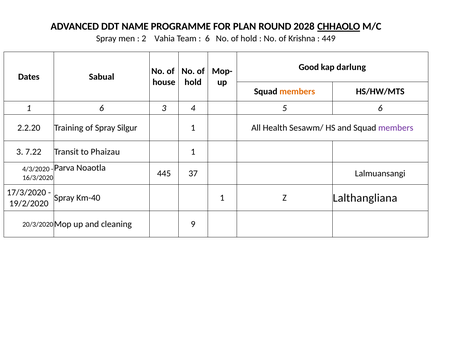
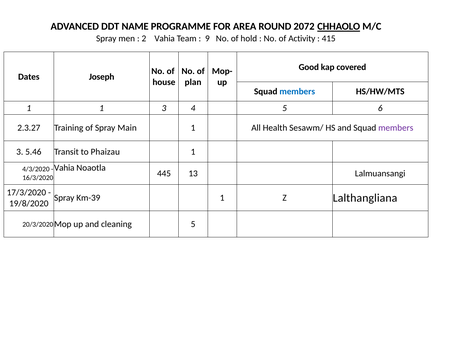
PLAN: PLAN -> AREA (245, 27)
2028: 2028 -> 2072 (304, 27)
6: 6 -> 9 (207, 38)
Krishna: Krishna -> Activity (302, 38)
449: 449 -> 415 (329, 38)
darlung: darlung -> covered (351, 67)
Sabual: Sabual -> Joseph (102, 77)
hold: hold -> plan (193, 82)
members colour: orange -> blue (297, 92)
1 6: 6 -> 1 (102, 108)
2.2.20: 2.2.20 -> 2.3.27 (29, 128)
Silgur: Silgur -> Main (127, 128)
7.22: 7.22 -> 5.46 (33, 152)
Parva: Parva -> Vahia (64, 168)
37: 37 -> 13 (193, 174)
Km-40: Km-40 -> Km-39 (88, 198)
19/2/2020: 19/2/2020 -> 19/8/2020 (29, 204)
cleaning 9: 9 -> 5 (193, 224)
